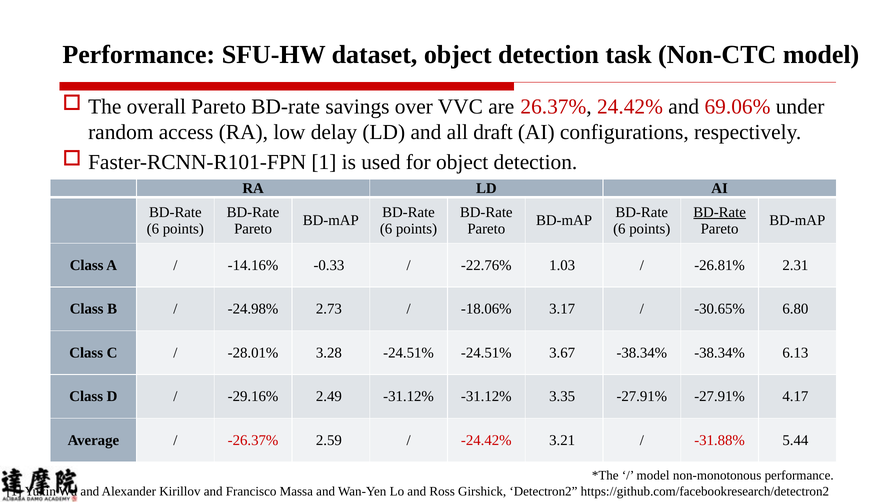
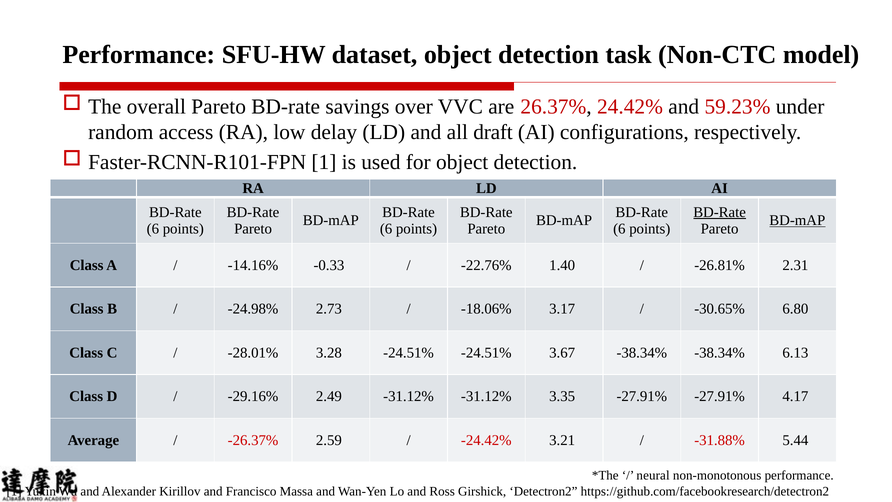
69.06%: 69.06% -> 59.23% (737, 107)
BD-mAP underline: none -> present (797, 220)
1.03: 1.03 -> 1.40 (562, 265)
model: model -> neural (653, 475)
